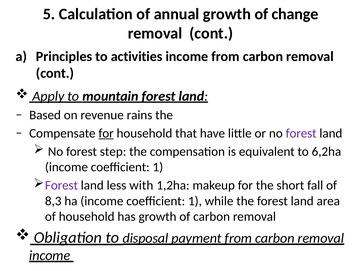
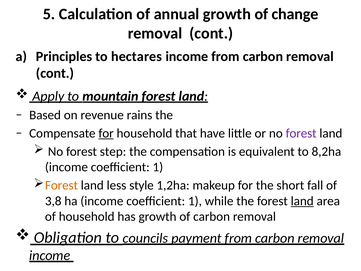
activities: activities -> hectares (137, 56)
6,2ha: 6,2ha -> 8,2ha (326, 151)
Forest colour: purple -> orange (61, 185)
with: with -> style (141, 185)
8,3: 8,3 -> 3,8 (53, 201)
land underline: none -> present (302, 201)
disposal: disposal -> councils (145, 238)
